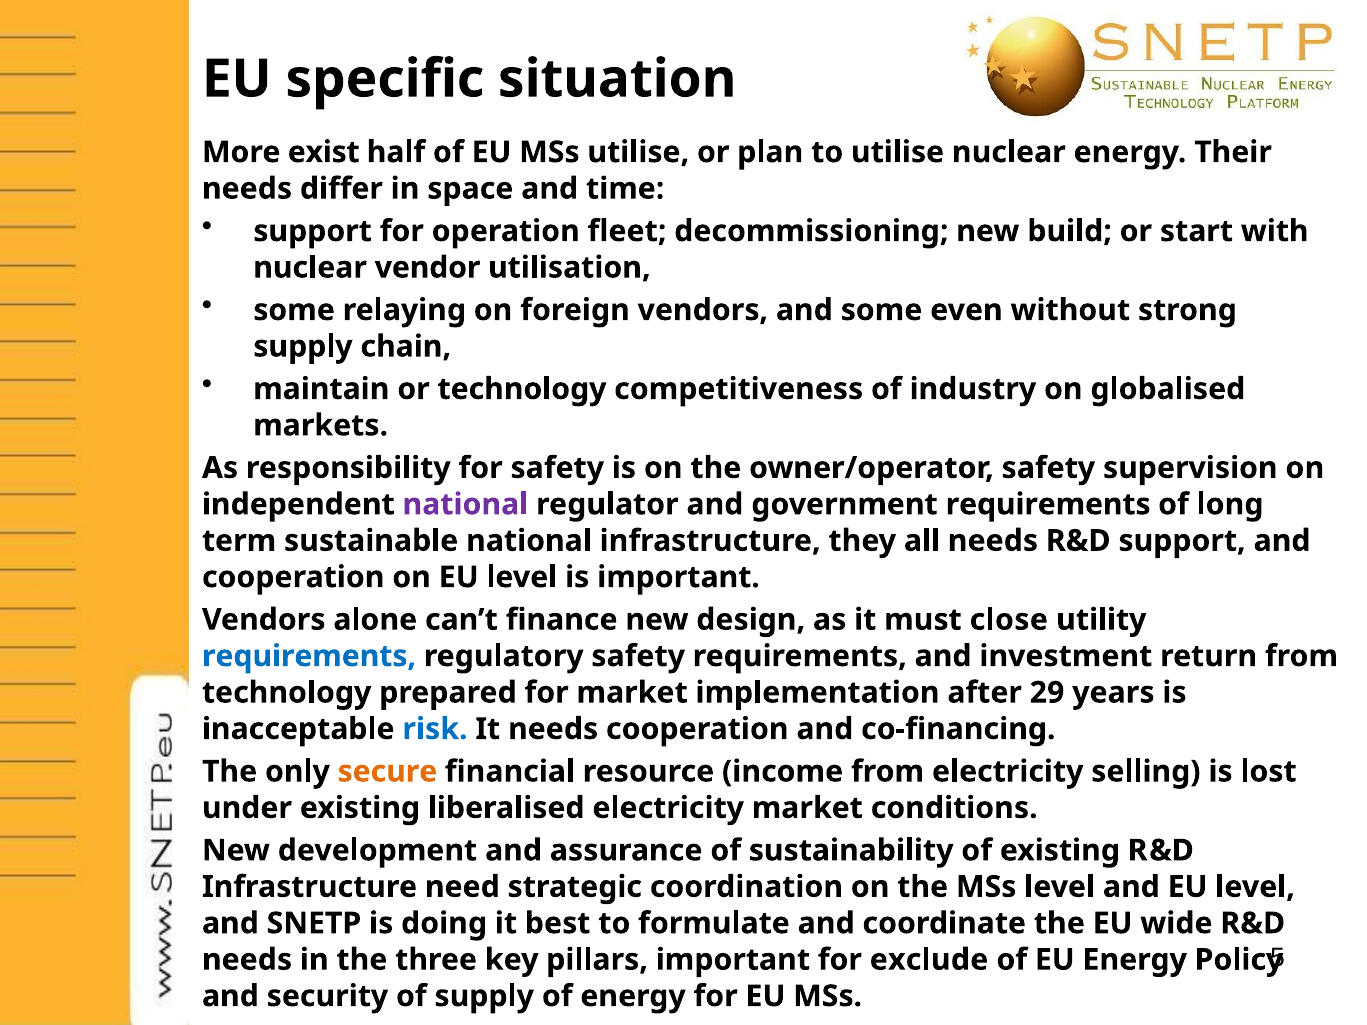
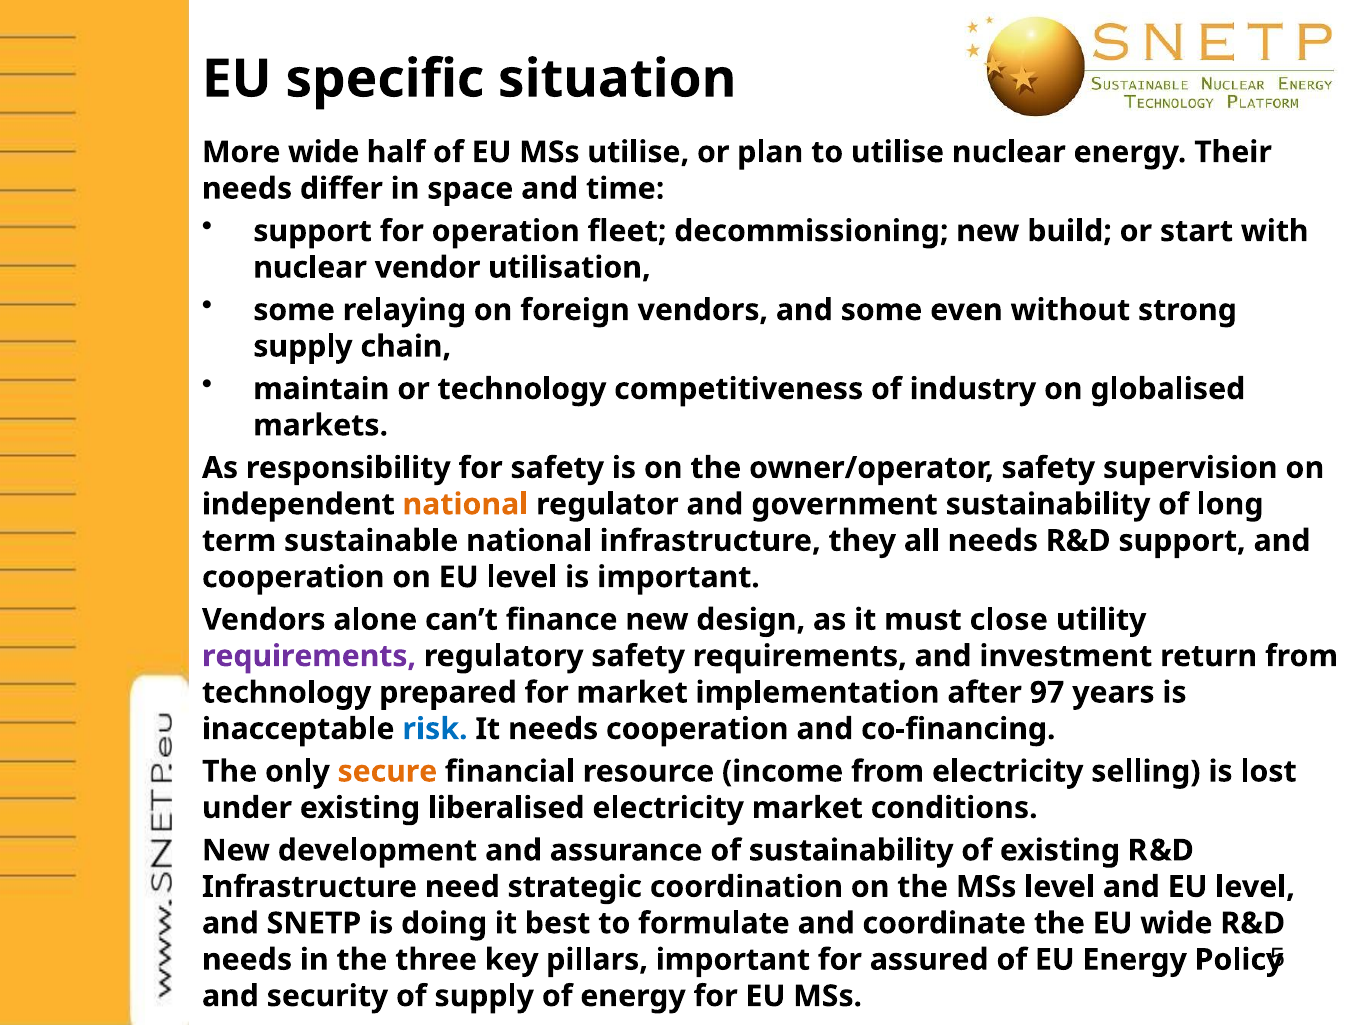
More exist: exist -> wide (324, 152)
national colour: purple -> orange (465, 504)
government requirements: requirements -> sustainability (1048, 504)
requirements colour: blue -> purple (309, 656)
29: 29 -> 97 (1047, 693)
exclude: exclude -> assured (929, 960)
